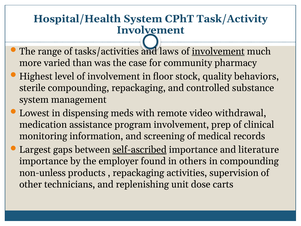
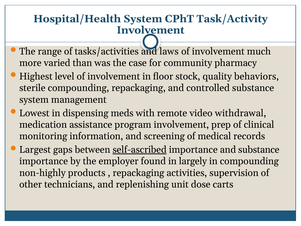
involvement underline: present -> none (218, 51)
and literature: literature -> substance (259, 150)
others: others -> largely (193, 161)
non-unless: non-unless -> non-highly (42, 173)
